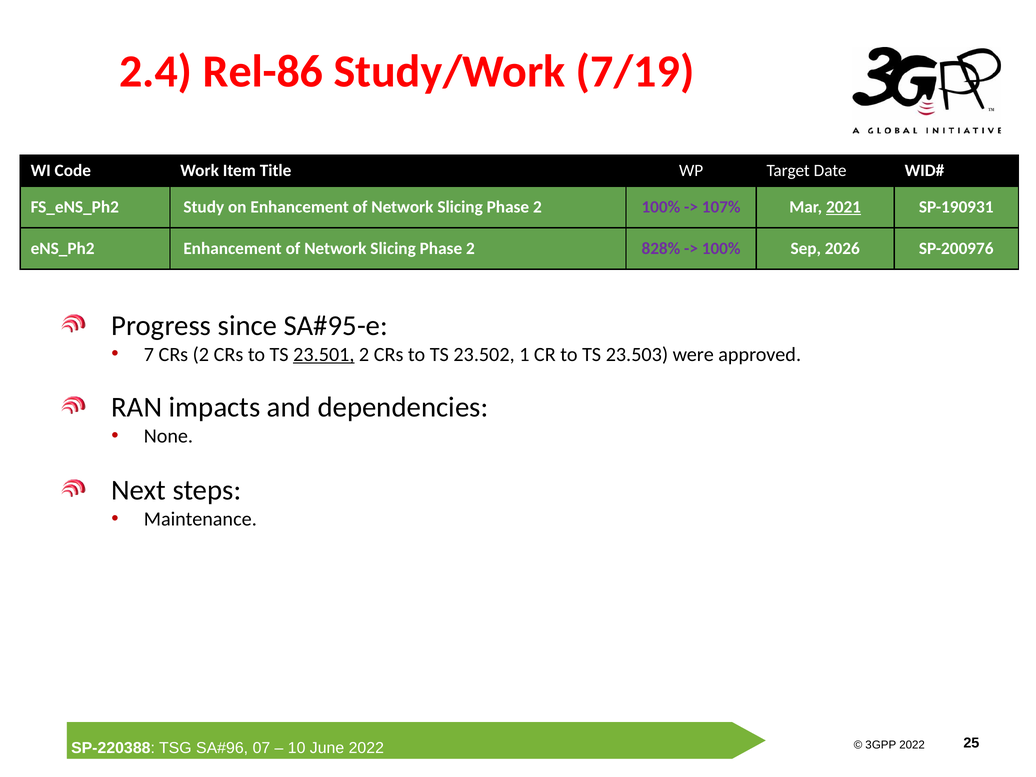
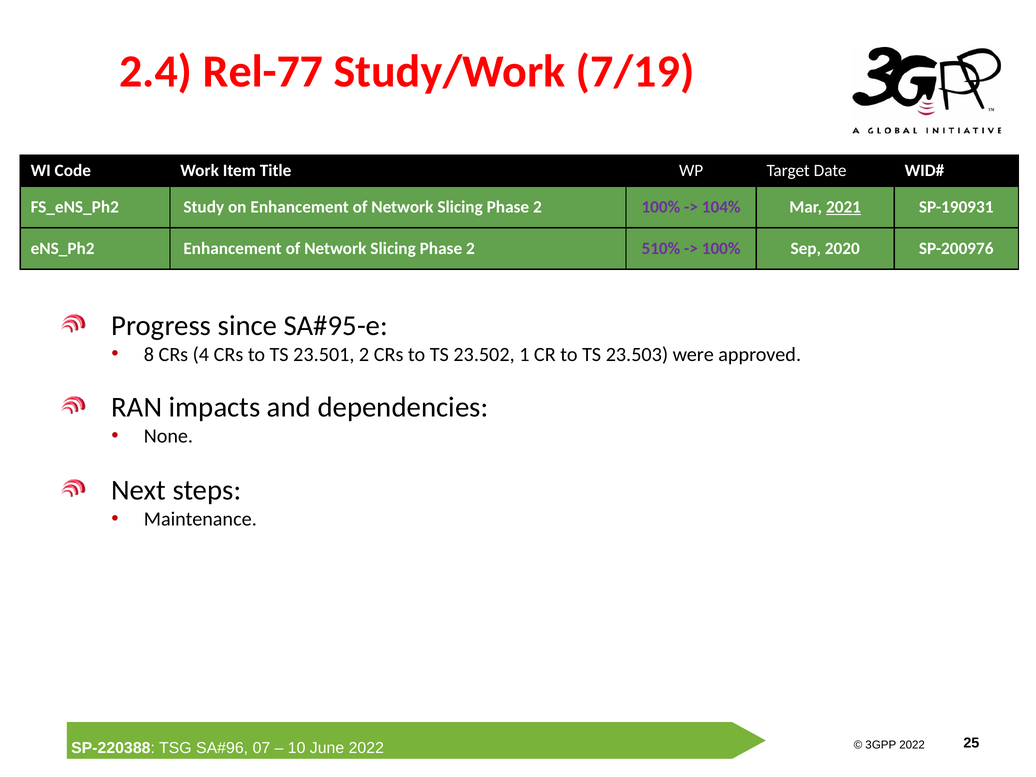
Rel-86: Rel-86 -> Rel-77 (263, 71)
107%: 107% -> 104% (721, 207)
828%: 828% -> 510% (661, 249)
2026: 2026 -> 2020 (842, 249)
7: 7 -> 8 (149, 354)
CRs 2: 2 -> 4 (201, 354)
23.501 underline: present -> none (324, 354)
